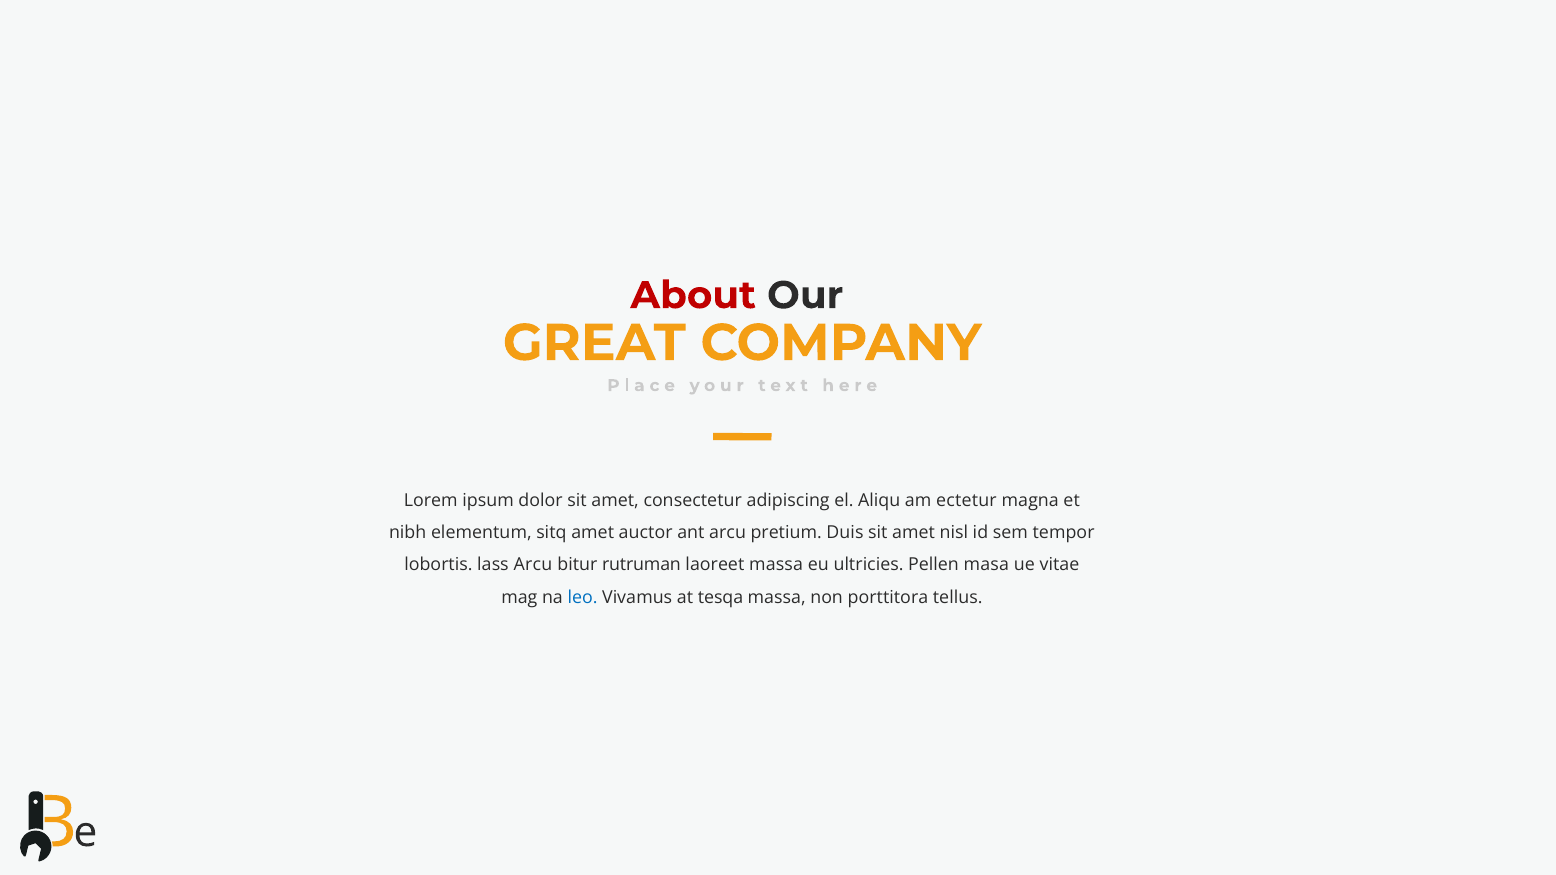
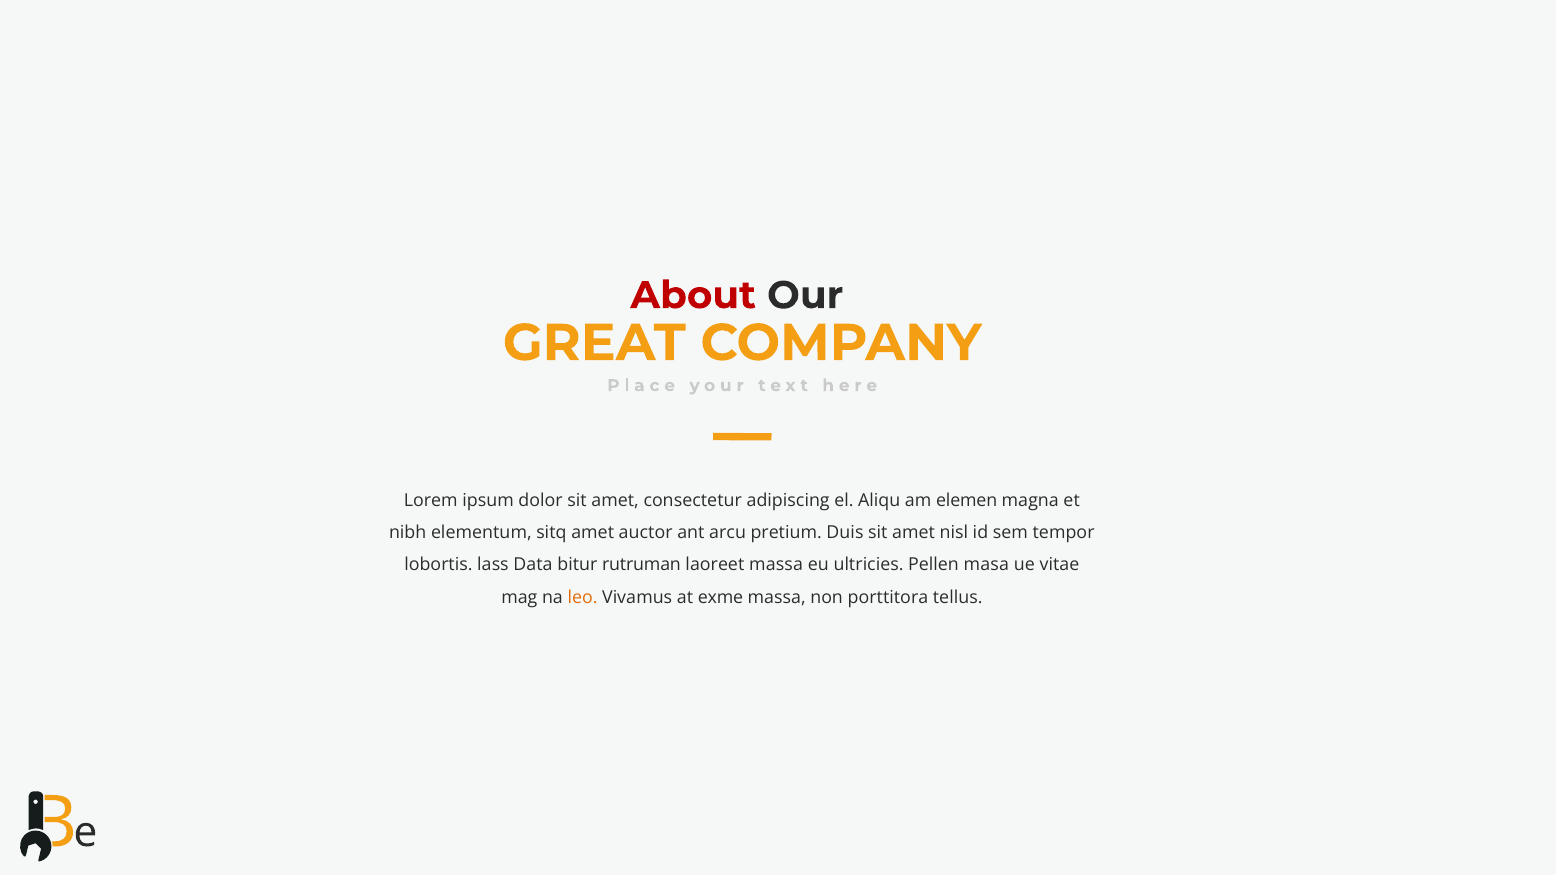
ectetur: ectetur -> elemen (967, 501)
lass Arcu: Arcu -> Data (533, 565)
leo colour: blue -> orange (583, 597)
tesqa: tesqa -> exme (721, 597)
